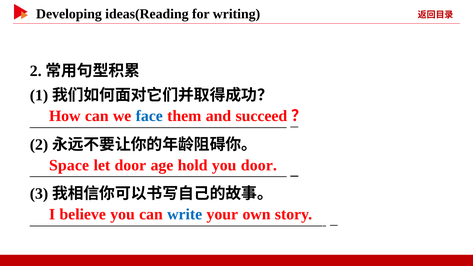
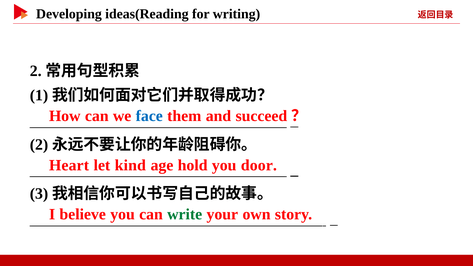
Space: Space -> Heart (69, 165)
let door: door -> kind (130, 165)
write colour: blue -> green (185, 215)
